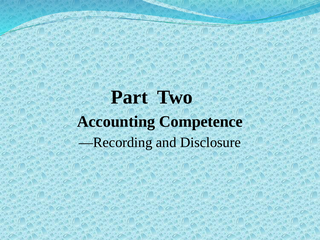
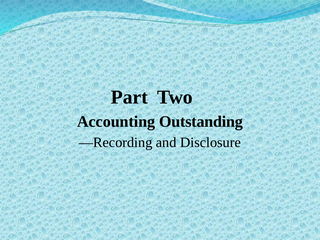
Competence: Competence -> Outstanding (201, 121)
